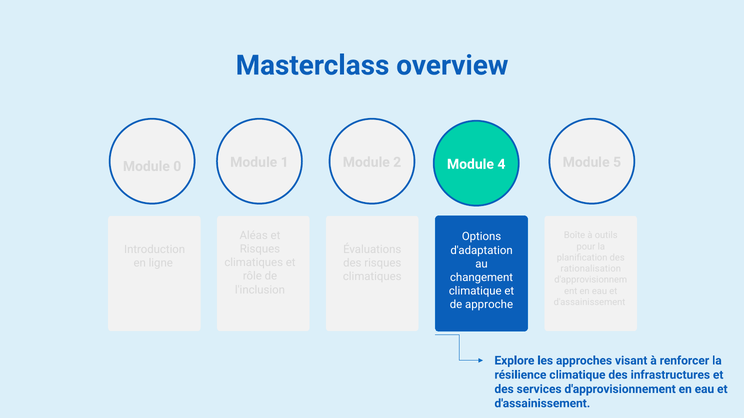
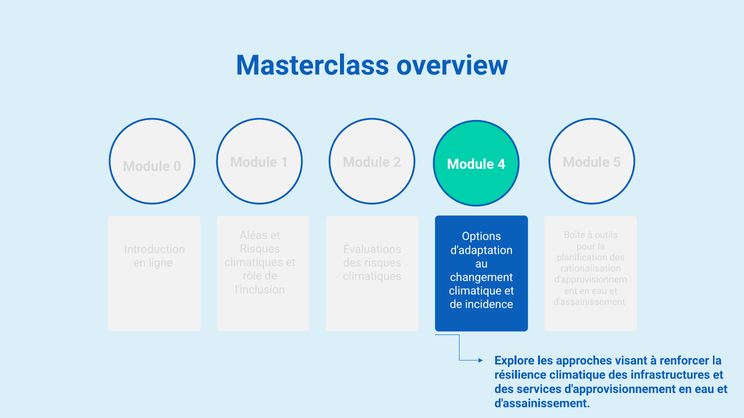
approche: approche -> incidence (489, 305)
